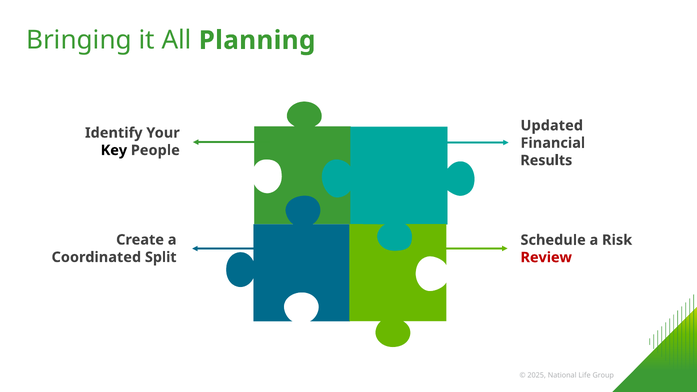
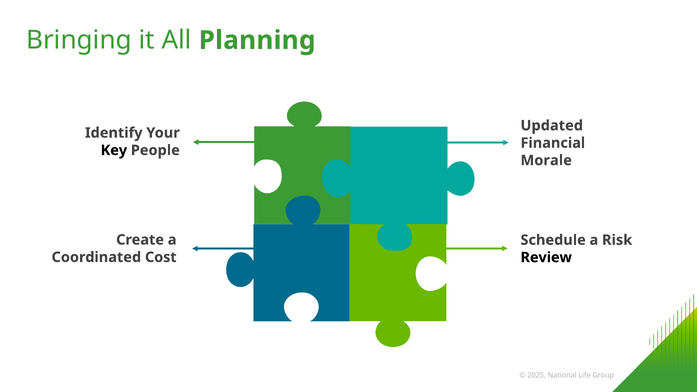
Results: Results -> Morale (546, 160)
Split: Split -> Cost (161, 257)
Review colour: red -> black (546, 257)
